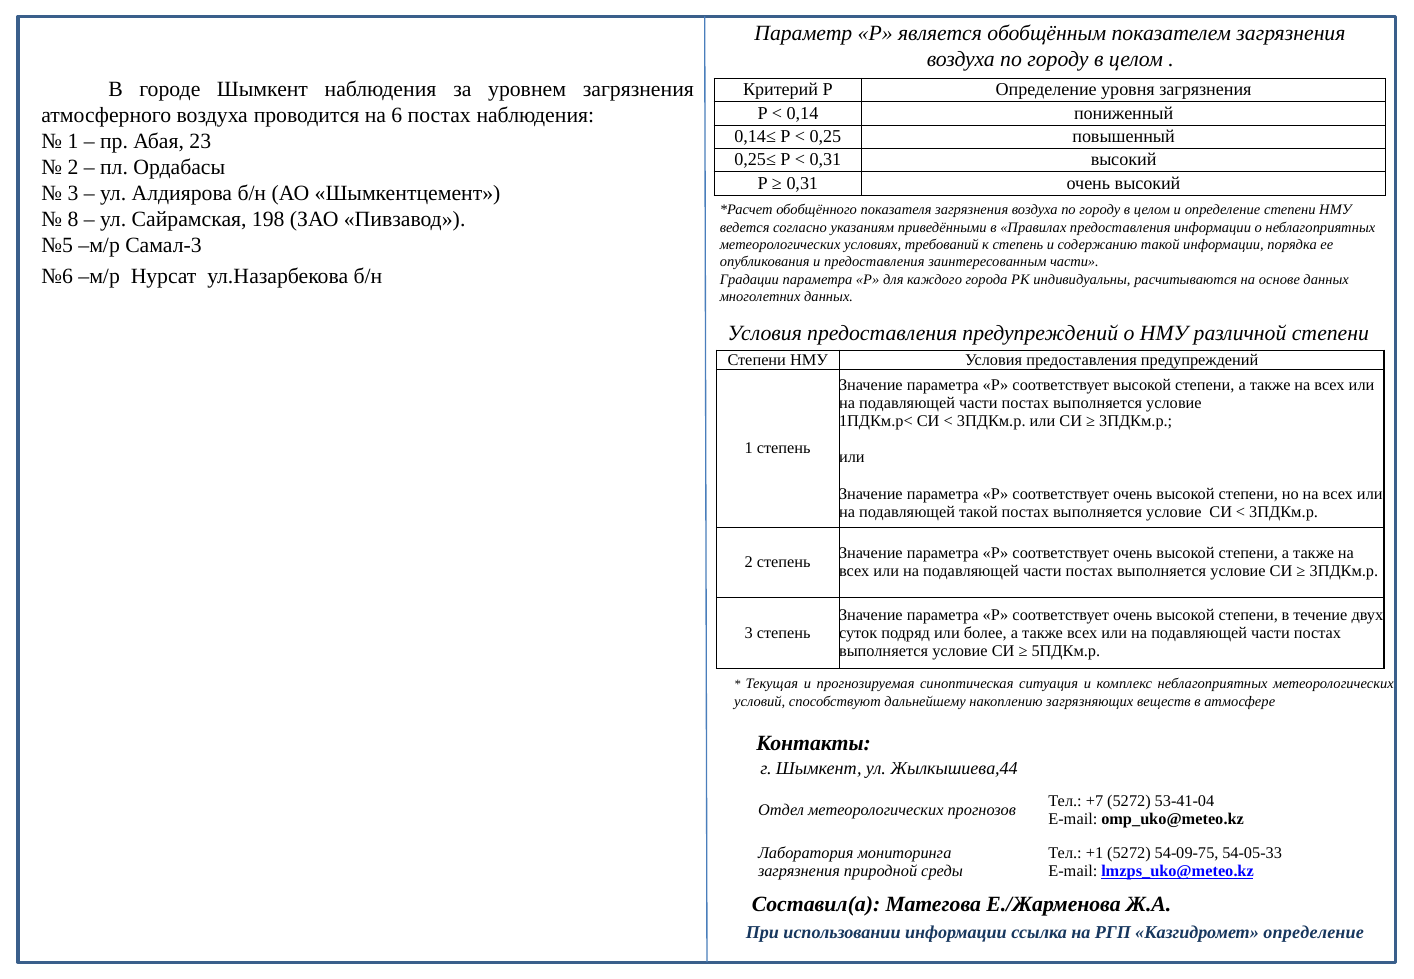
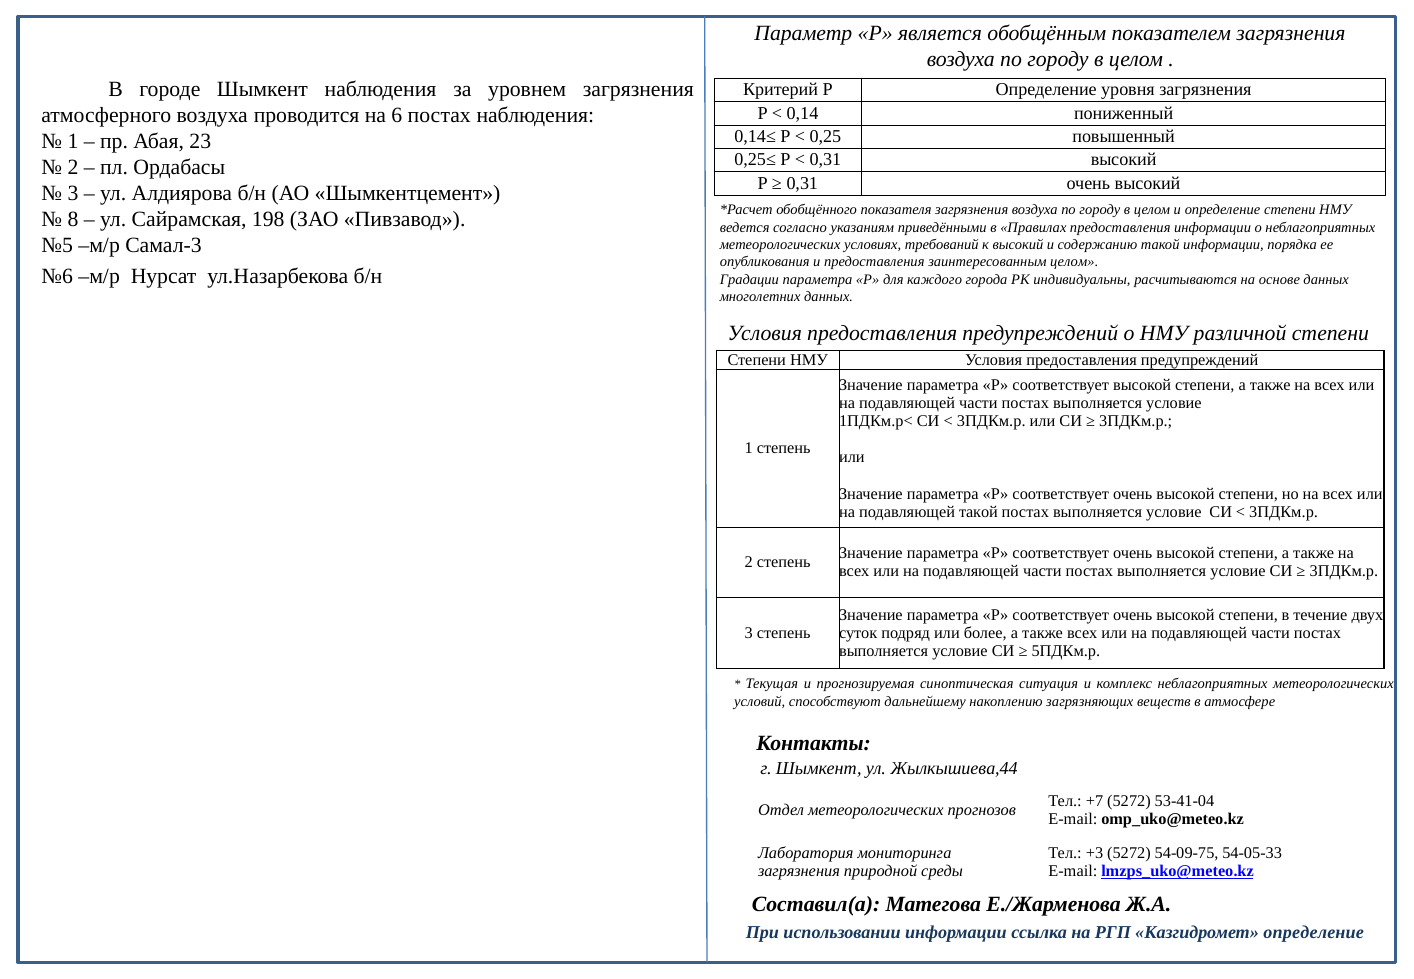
к степень: степень -> высокий (1018, 245)
заинтересованным части: части -> целом (1074, 262)
+1: +1 -> +3 (1095, 853)
